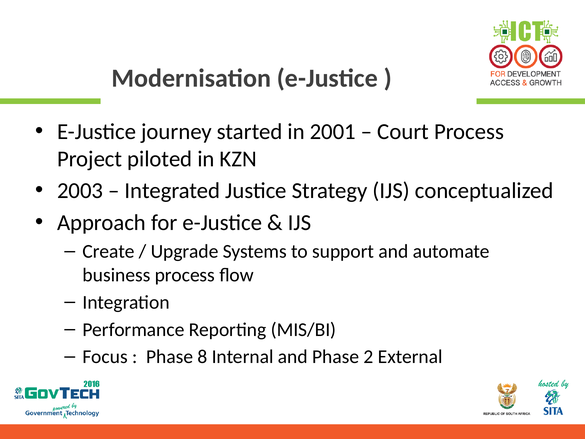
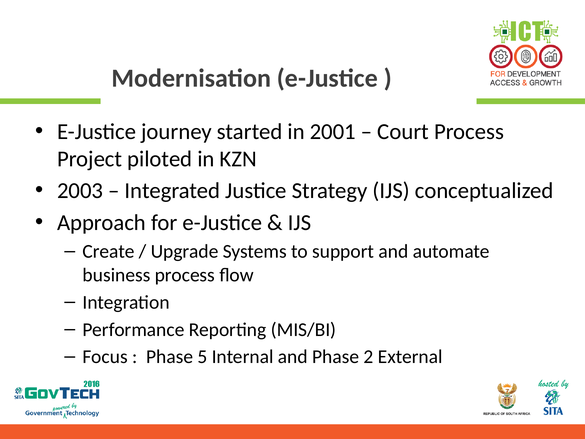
8: 8 -> 5 (202, 357)
